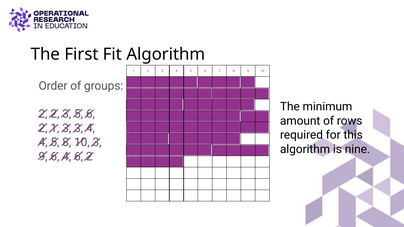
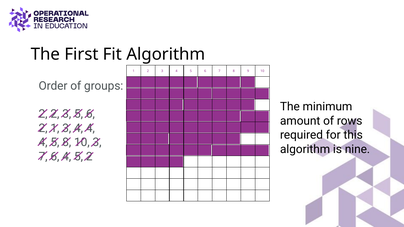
1 3 3: 3 -> 4 (79, 128)
9: 9 -> 7 (43, 157)
6 4 6: 6 -> 5 (79, 157)
